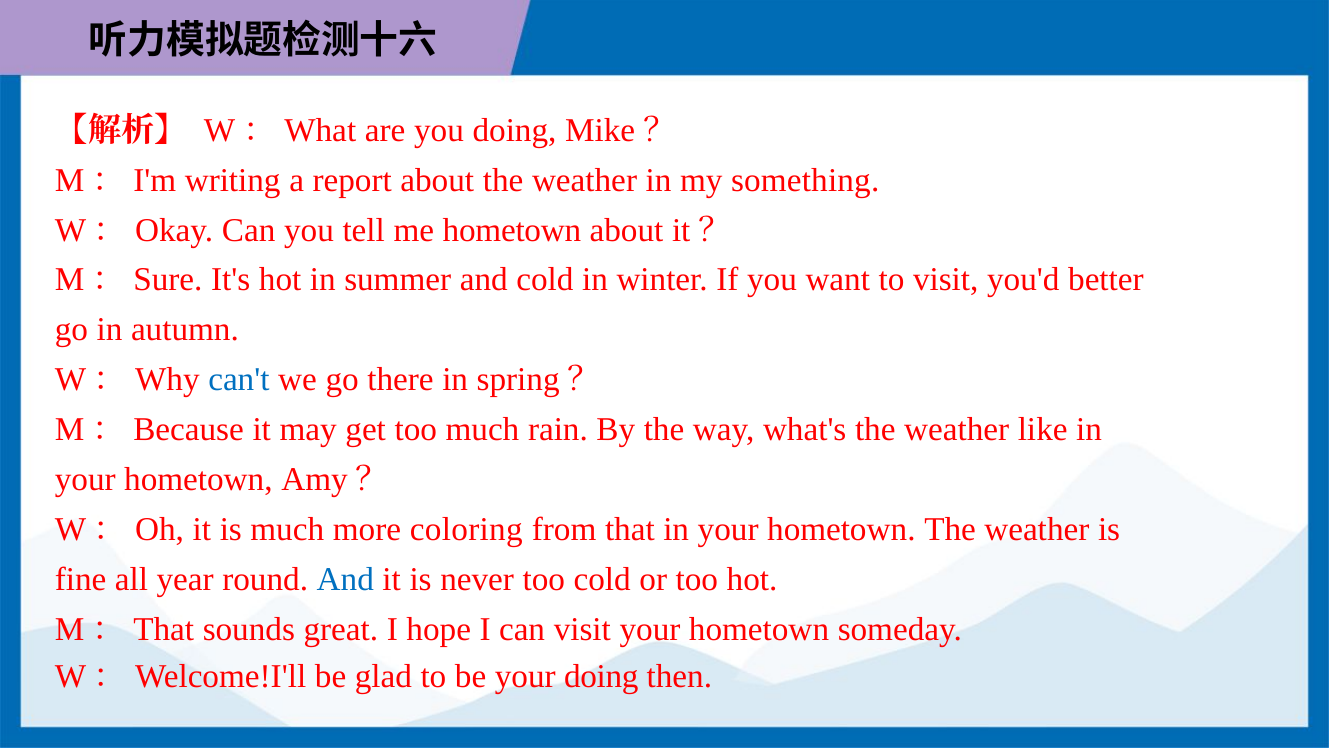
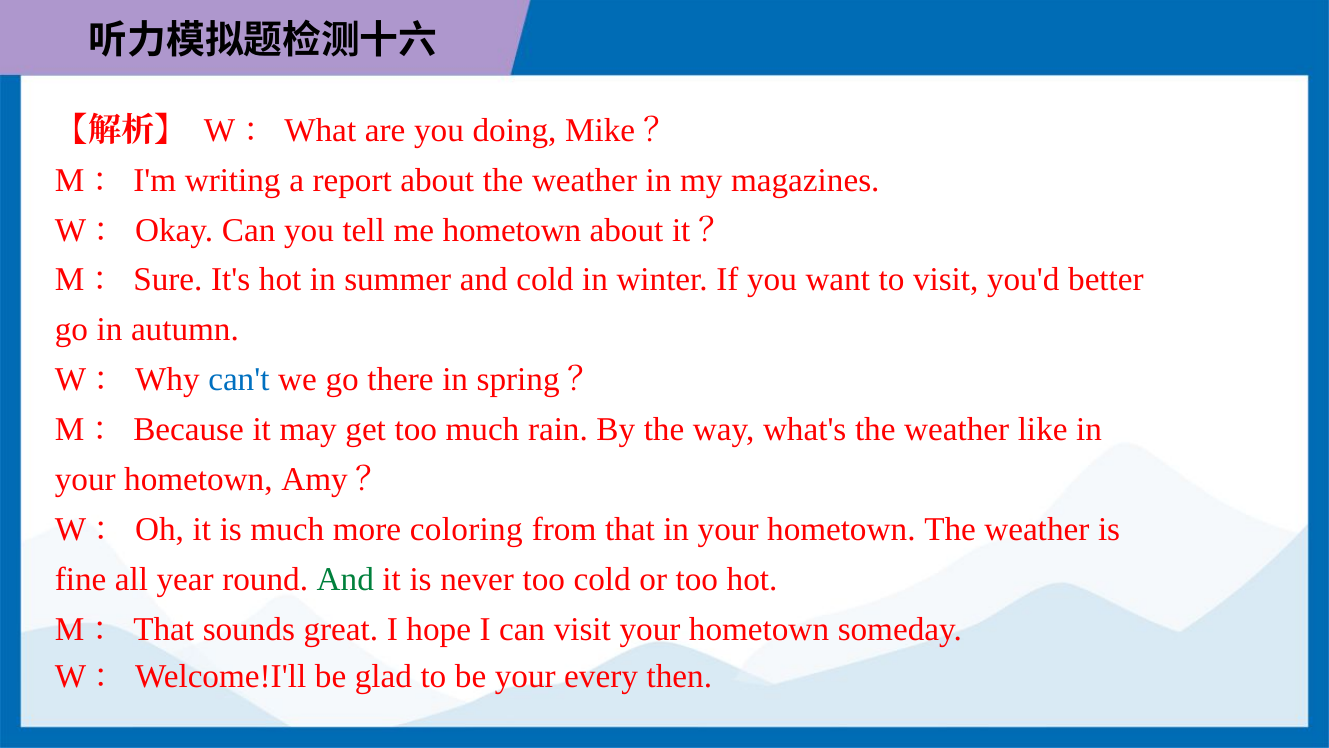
something: something -> magazines (805, 180)
And colour: blue -> green (345, 579)
your doing: doing -> every (601, 676)
